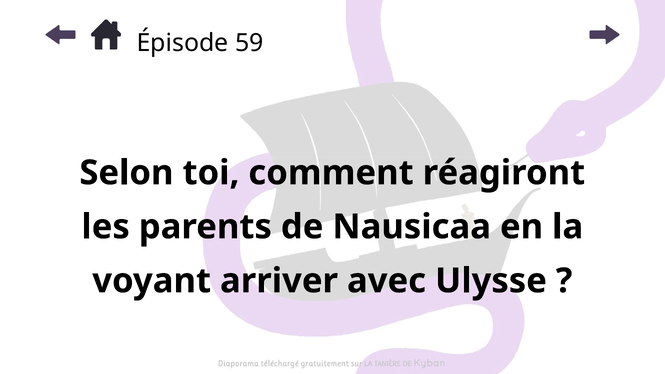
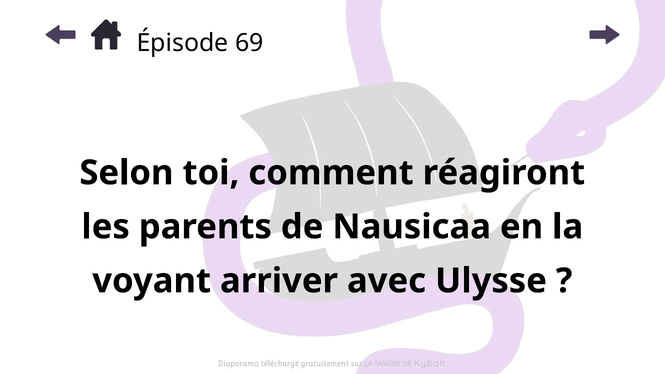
59: 59 -> 69 (249, 43)
